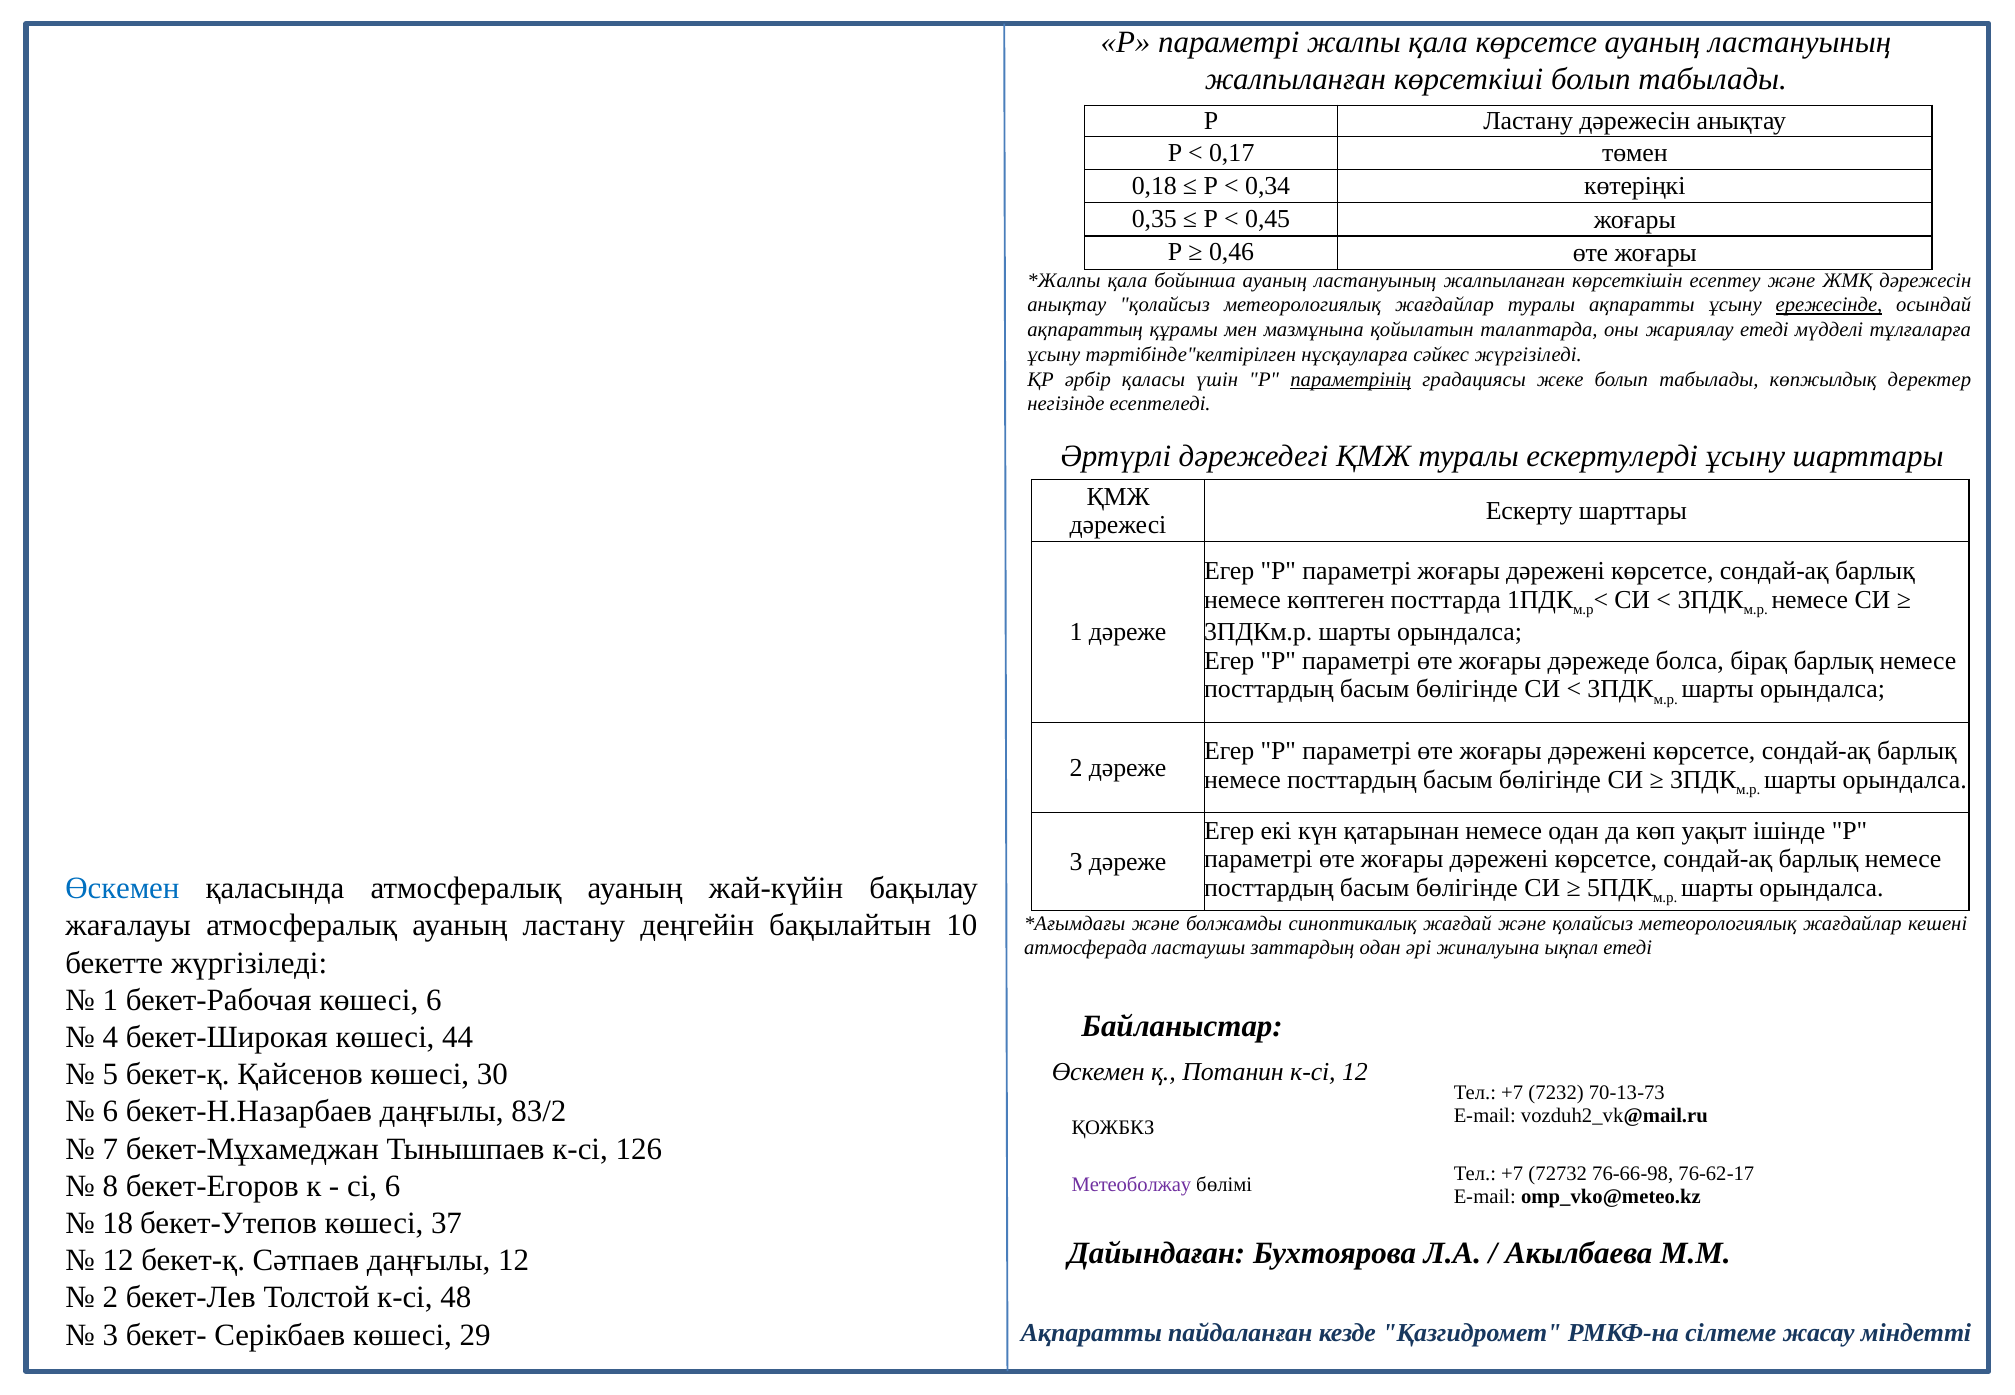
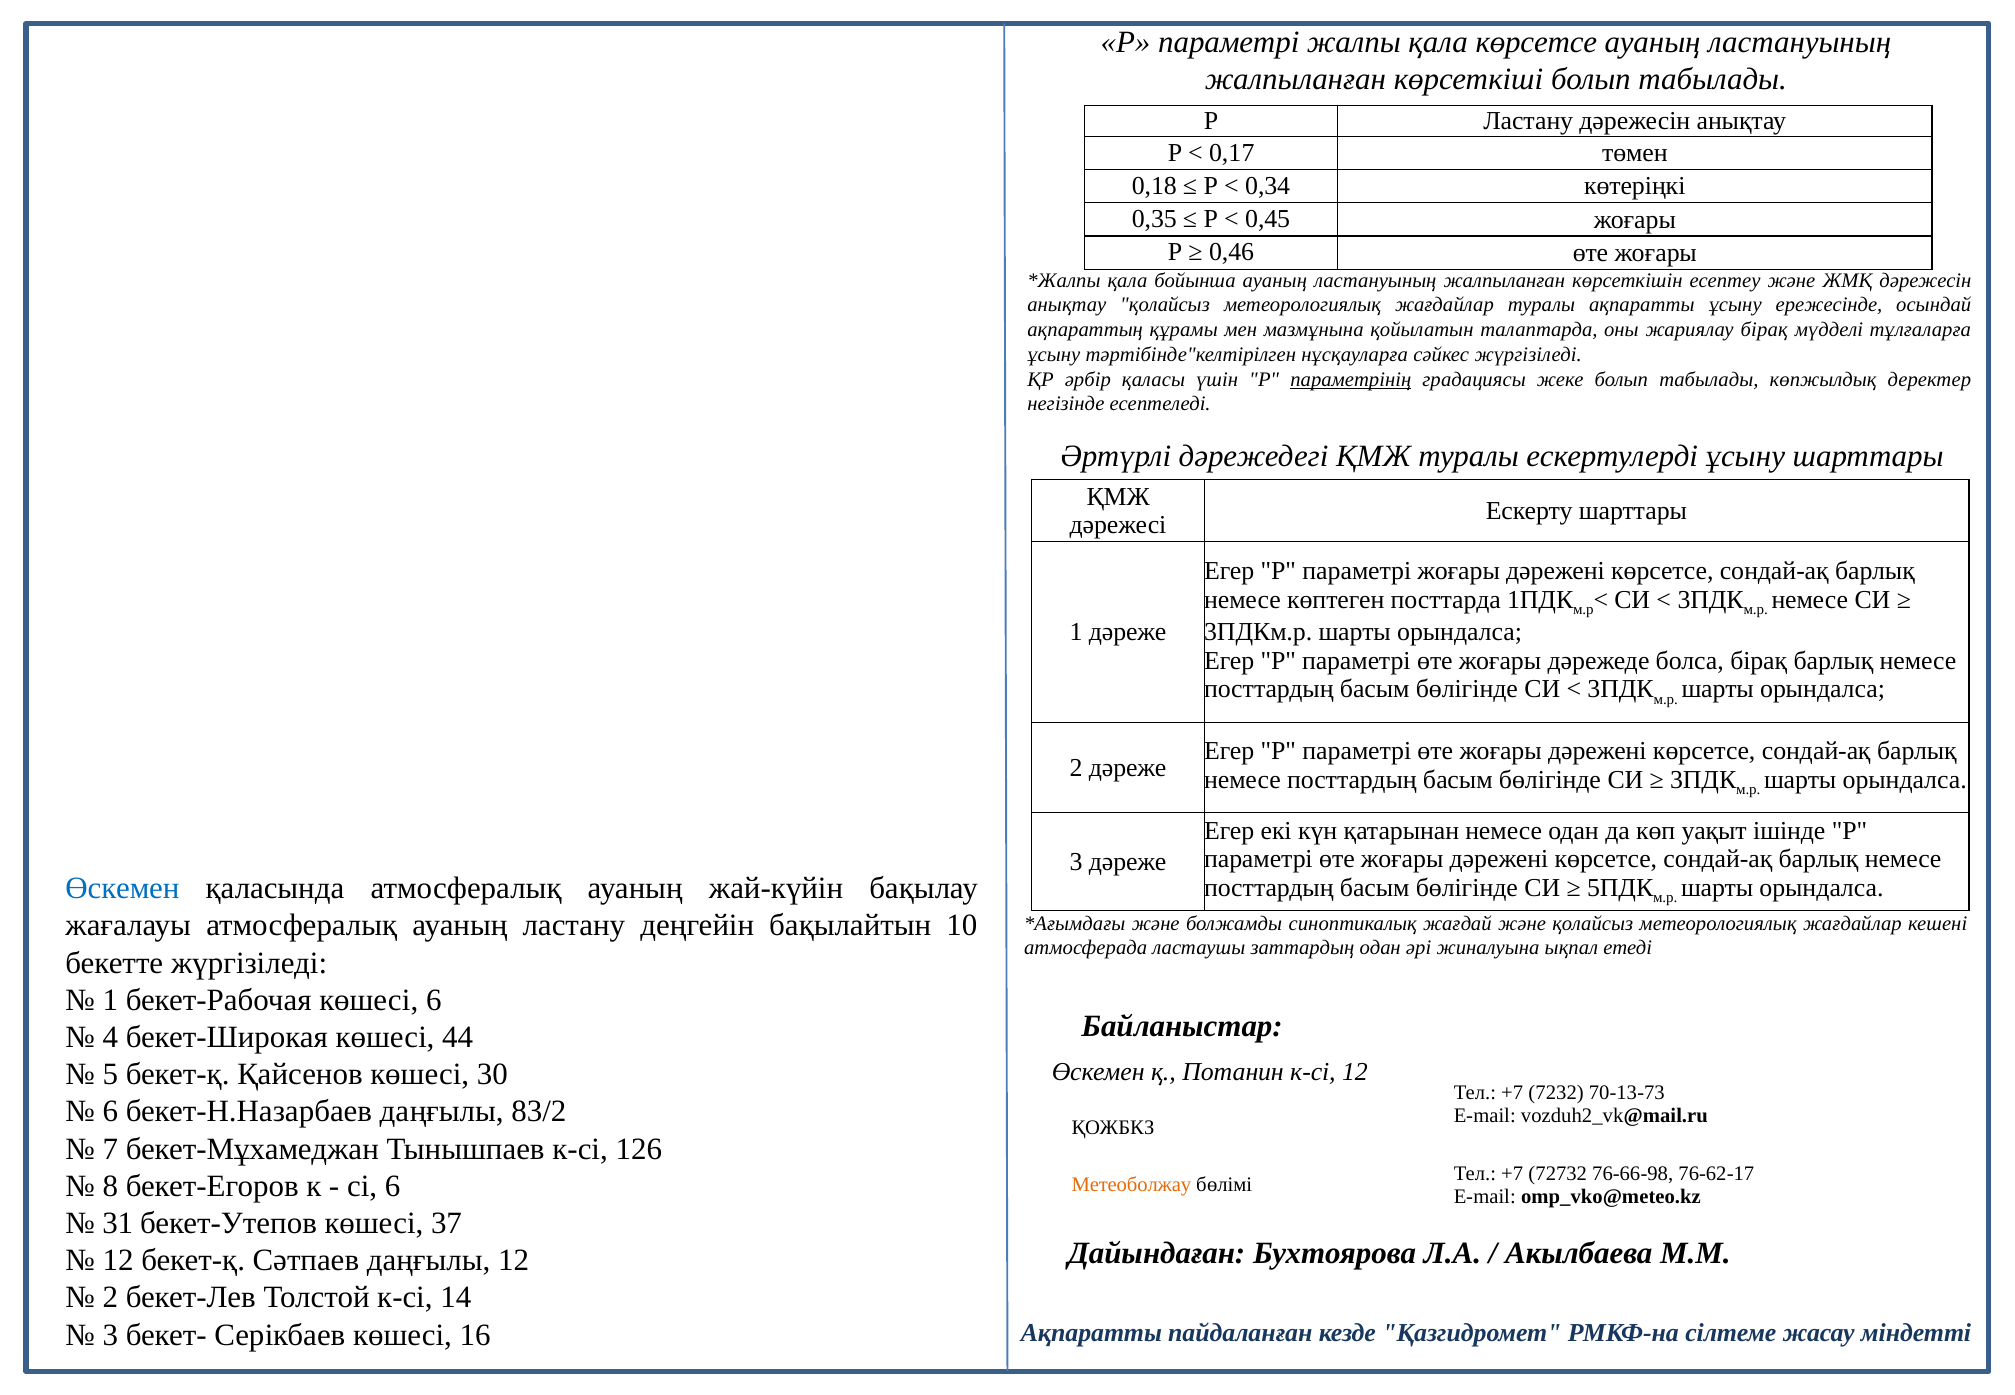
ережесінде underline: present -> none (1829, 305)
жариялау етеді: етеді -> бірақ (1764, 330)
Метеоболжау colour: purple -> orange (1131, 1185)
18: 18 -> 31 (118, 1223)
48: 48 -> 14 (456, 1298)
29: 29 -> 16 (475, 1335)
